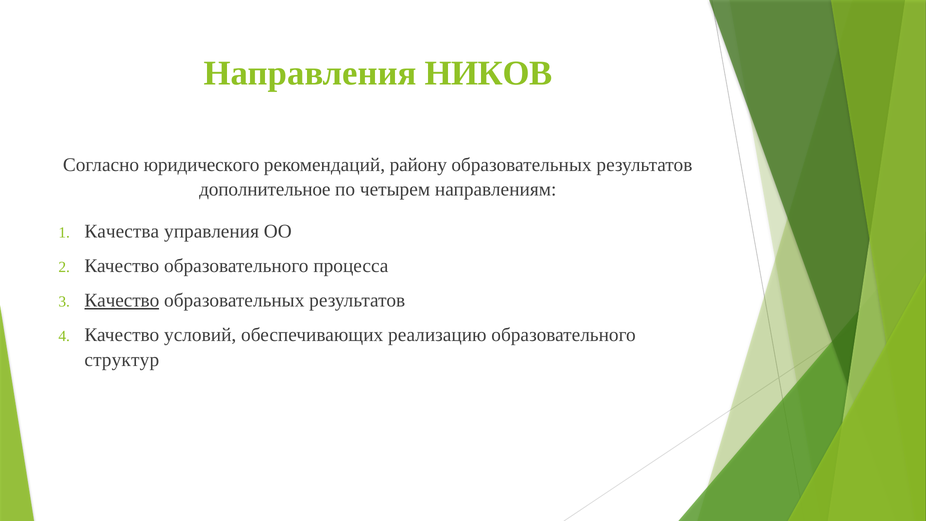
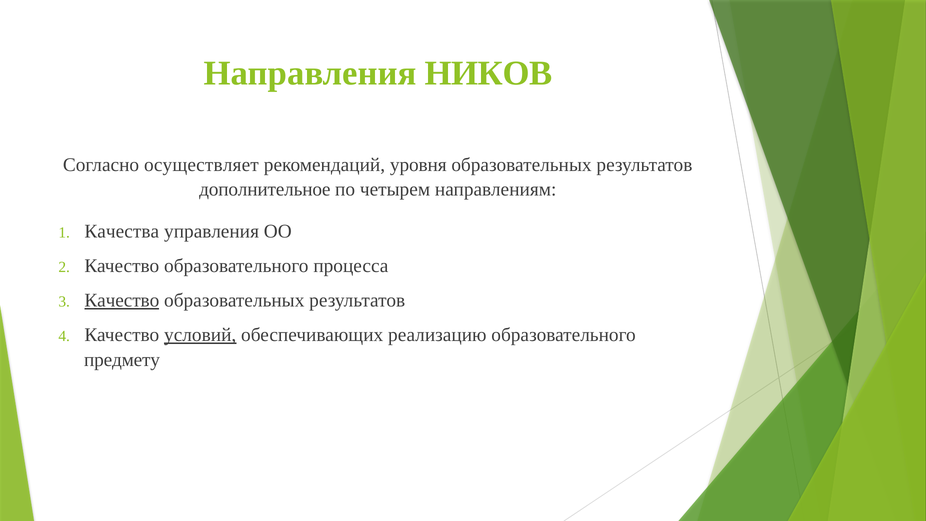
юридического: юридического -> осуществляет (201, 165)
району: району -> уровня (418, 165)
условий underline: none -> present (200, 335)
структур: структур -> предмету (122, 360)
